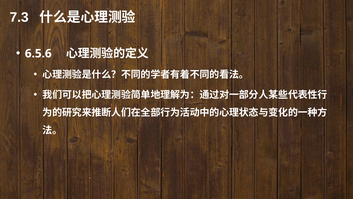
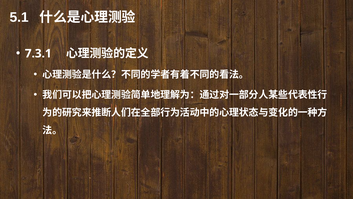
7.3: 7.3 -> 5.1 (19, 17)
6.5.6: 6.5.6 -> 7.3.1 (38, 53)
